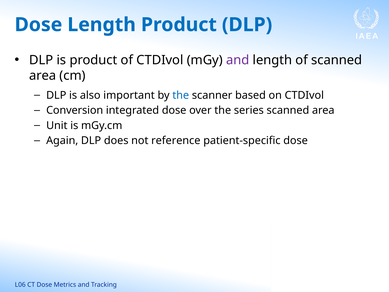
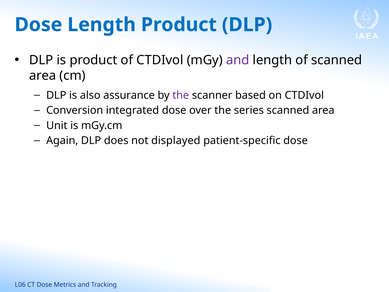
important: important -> assurance (129, 95)
the colour: blue -> purple (181, 95)
reference: reference -> displayed (176, 141)
